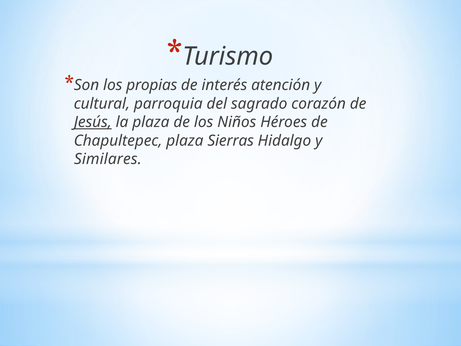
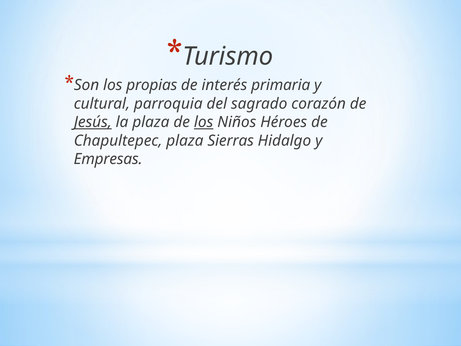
atención: atención -> primaria (281, 85)
los underline: none -> present (204, 122)
Similares: Similares -> Empresas (108, 159)
